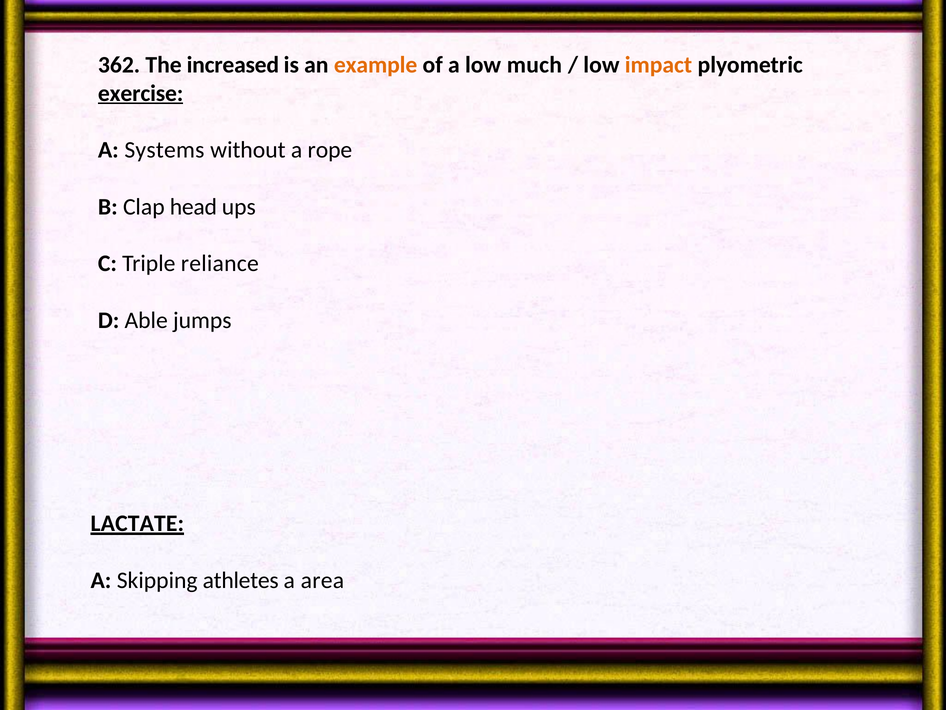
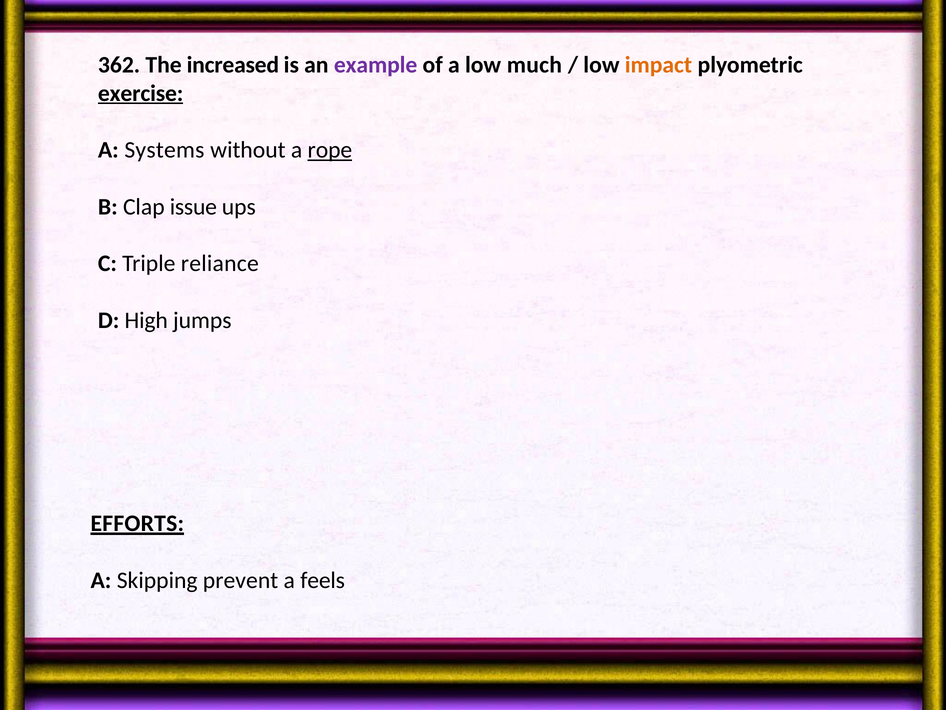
example colour: orange -> purple (376, 65)
rope underline: none -> present (330, 150)
head: head -> issue (193, 207)
Able: Able -> High (146, 320)
LACTATE: LACTATE -> EFFORTS (137, 523)
athletes: athletes -> prevent (241, 580)
area: area -> feels (323, 580)
